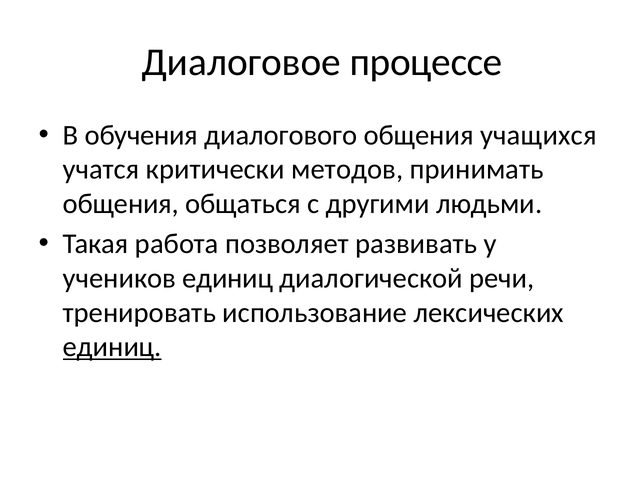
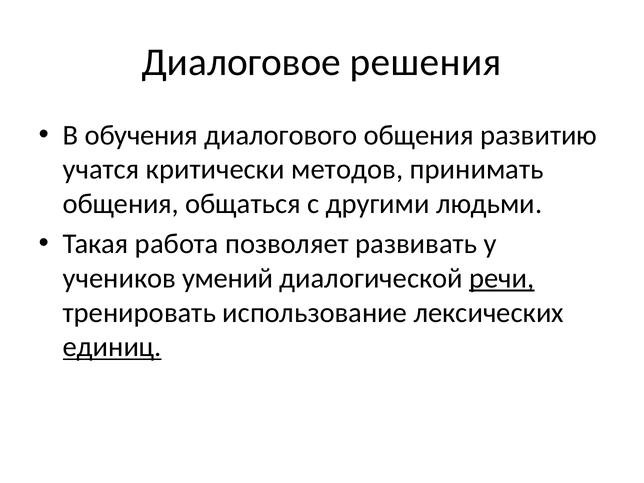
процессе: процессе -> решения (426, 62)
учащихся: учащихся -> развитию (539, 135)
учеников единиц: единиц -> умений (228, 278)
речи underline: none -> present (502, 278)
